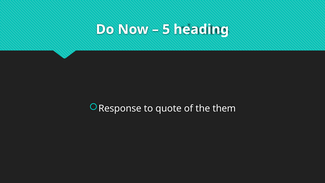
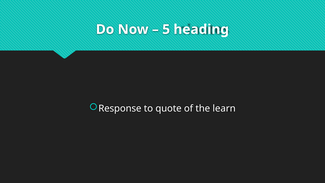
them: them -> learn (224, 108)
